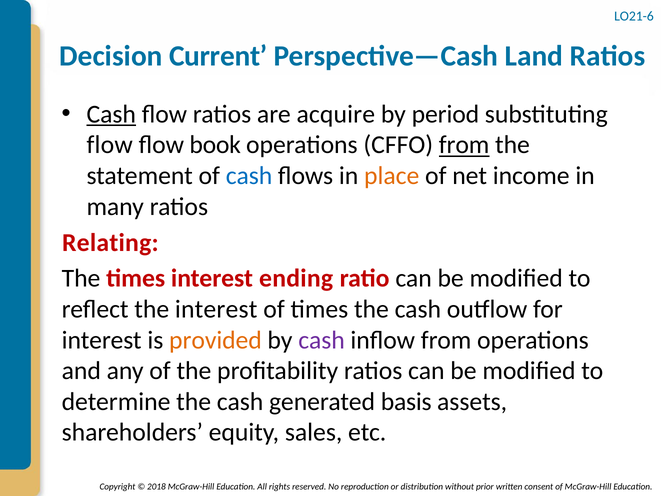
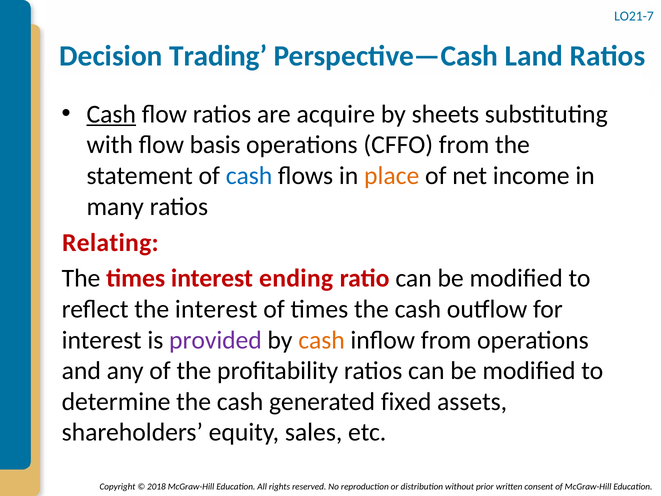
LO21-6: LO21-6 -> LO21-7 (634, 16)
Current: Current -> Trading (218, 56)
period: period -> sheets (445, 114)
flow: flow -> with (110, 145)
book: book -> basis (215, 145)
from underline: present -> none (464, 145)
provided colour: orange -> purple (215, 340)
cash colour: purple -> orange (322, 340)
basis: basis -> fixed (406, 401)
